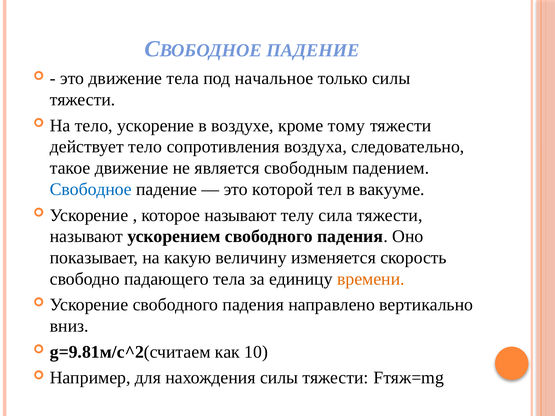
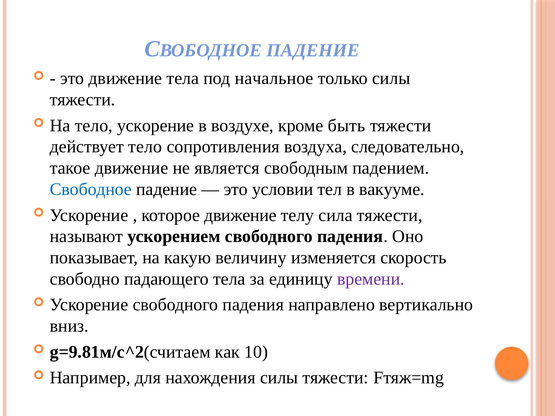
тому: тому -> быть (347, 126)
которой: которой -> условии (283, 189)
которое называют: называют -> движение (241, 215)
времени colour: orange -> purple (371, 279)
